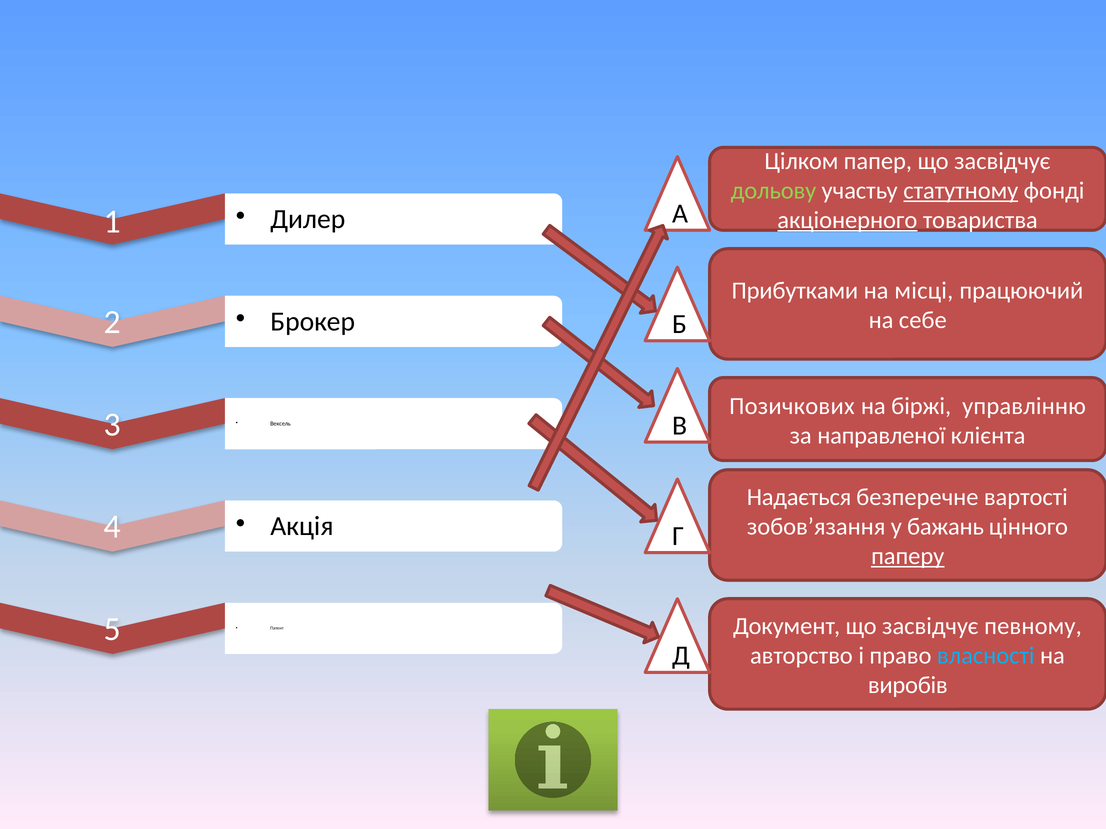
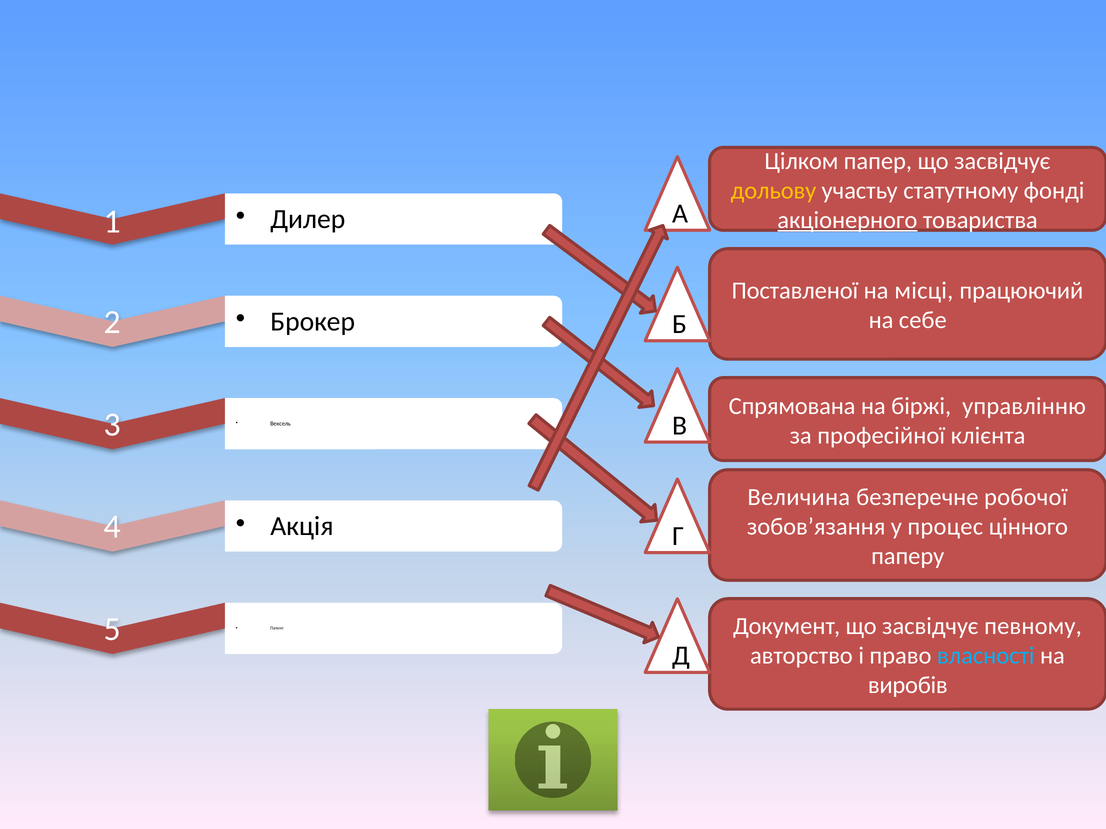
дольову colour: light green -> yellow (773, 191)
статутному underline: present -> none (961, 191)
Прибутками: Прибутками -> Поставленої (795, 291)
Позичкових: Позичкових -> Спрямована (792, 406)
направленої: направленої -> професійної (881, 436)
Надається: Надається -> Величина (799, 498)
вартості: вартості -> робочої (1026, 498)
бажань: бажань -> процес (945, 527)
паперу underline: present -> none (908, 556)
